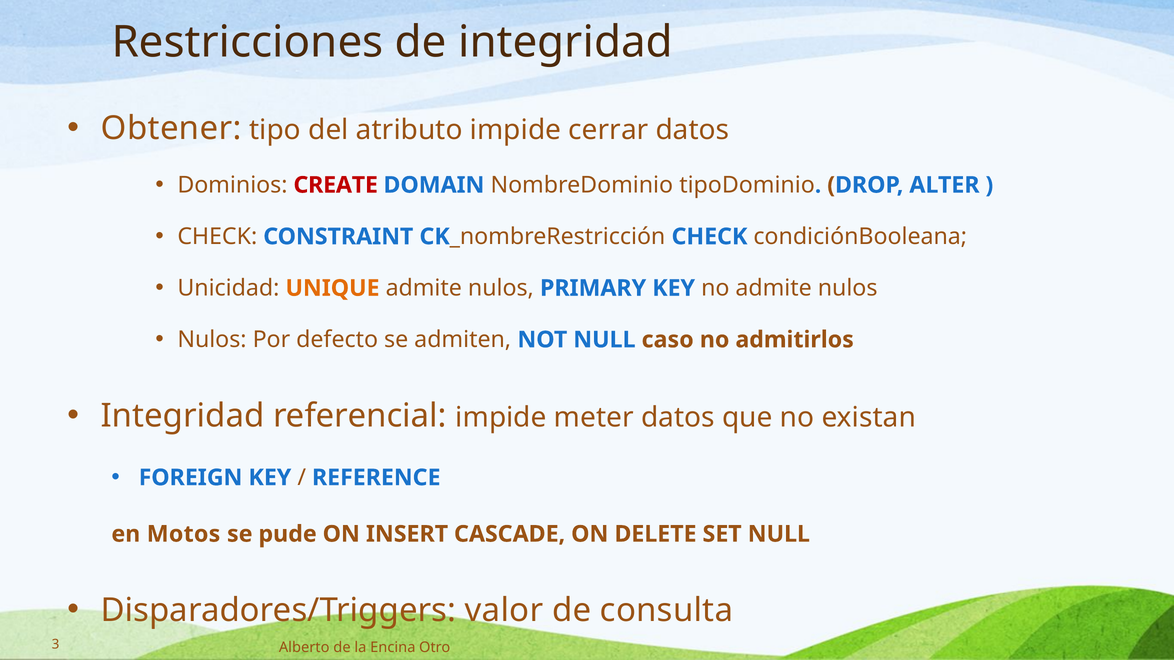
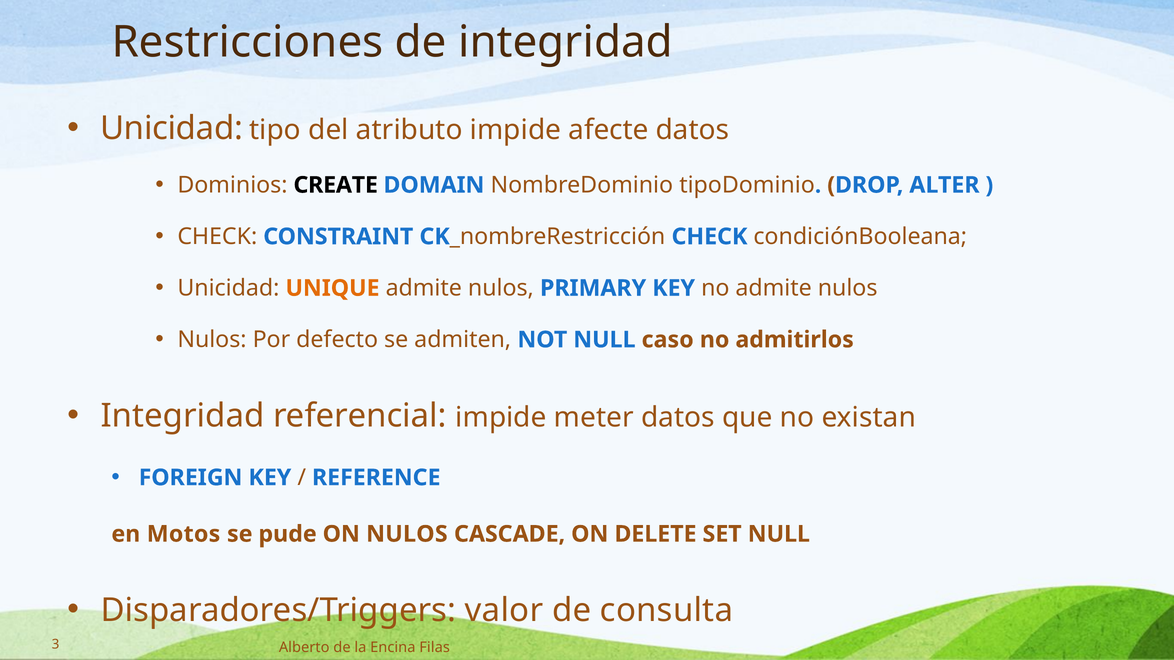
Obtener: Obtener -> Unicidad (172, 128)
cerrar: cerrar -> afecte (608, 130)
CREATE colour: red -> black (336, 185)
ON INSERT: INSERT -> NULOS (407, 534)
Otro: Otro -> Filas (435, 648)
